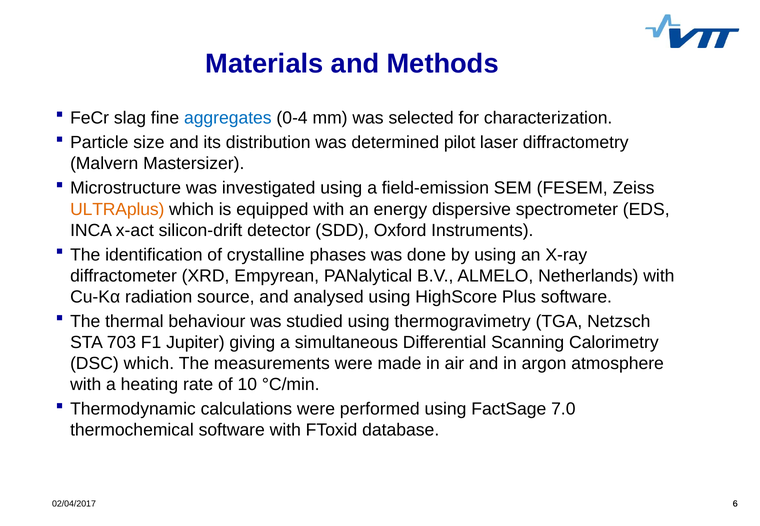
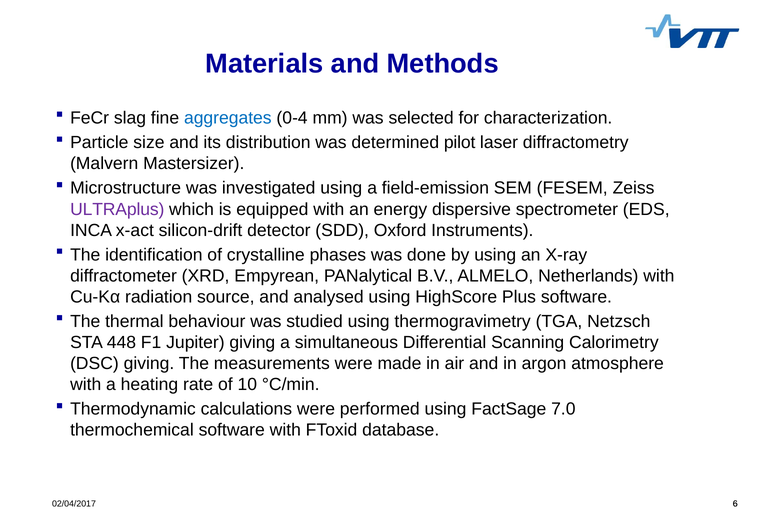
ULTRAplus colour: orange -> purple (117, 209)
703: 703 -> 448 (121, 343)
DSC which: which -> giving (149, 364)
